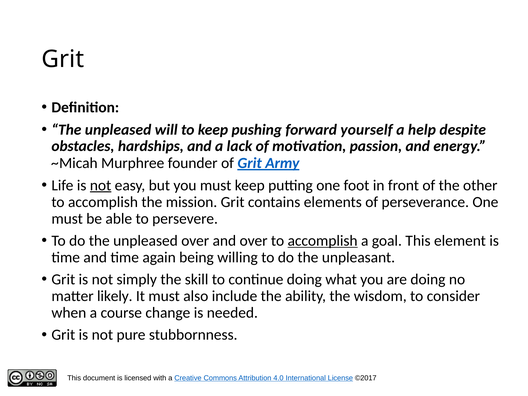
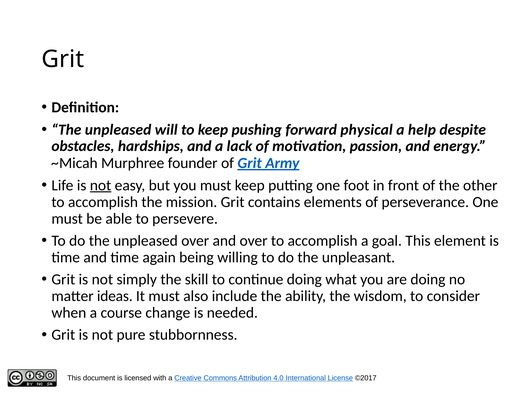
yourself: yourself -> physical (367, 130)
accomplish underline: present -> none (323, 241)
likely: likely -> ideas (115, 296)
